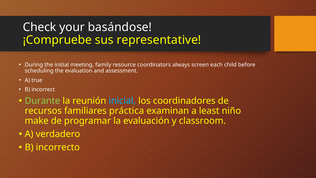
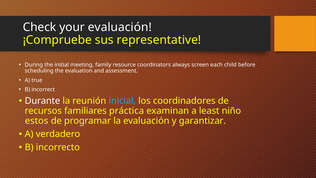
your basándose: basándose -> evaluación (120, 27)
Durante colour: light green -> white (42, 101)
make: make -> estos (37, 121)
classroom: classroom -> garantizar (202, 121)
